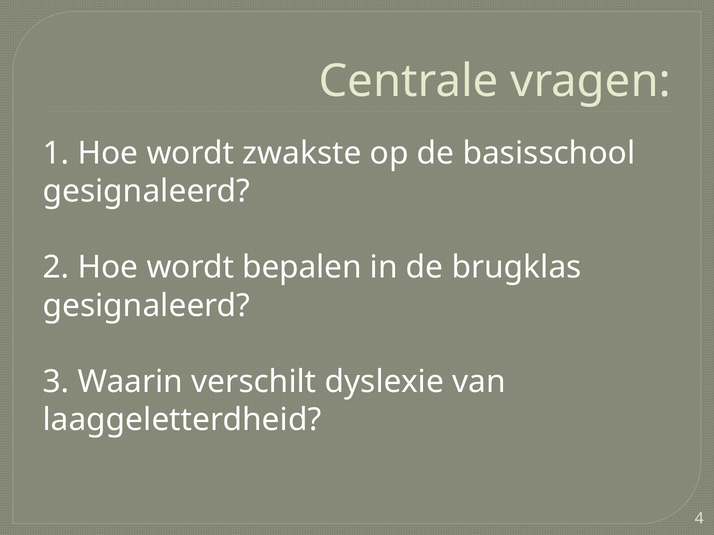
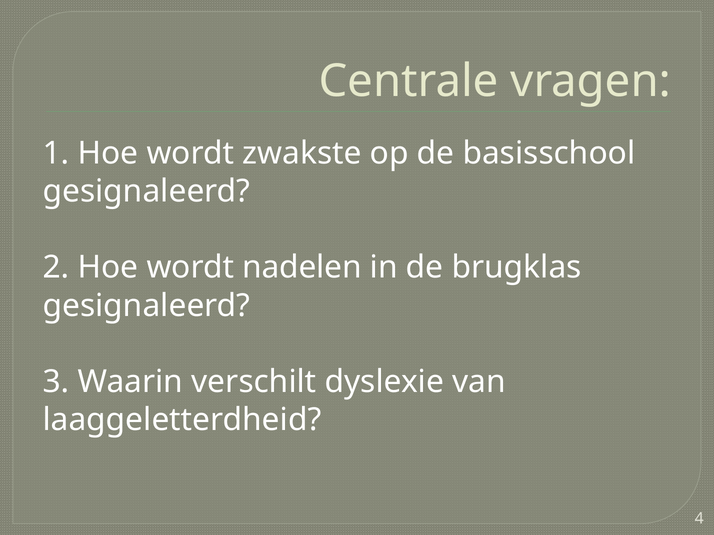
bepalen: bepalen -> nadelen (302, 268)
